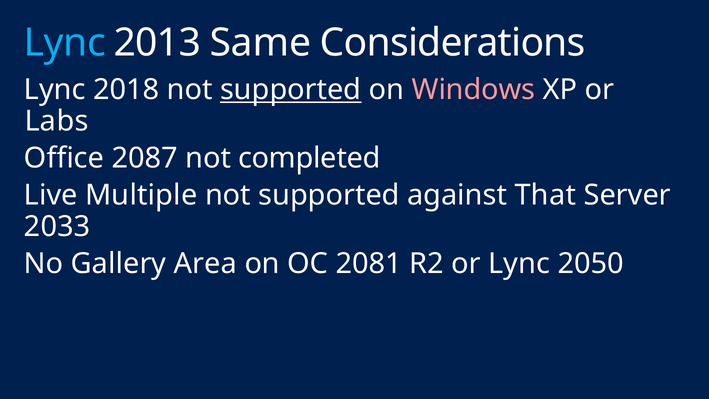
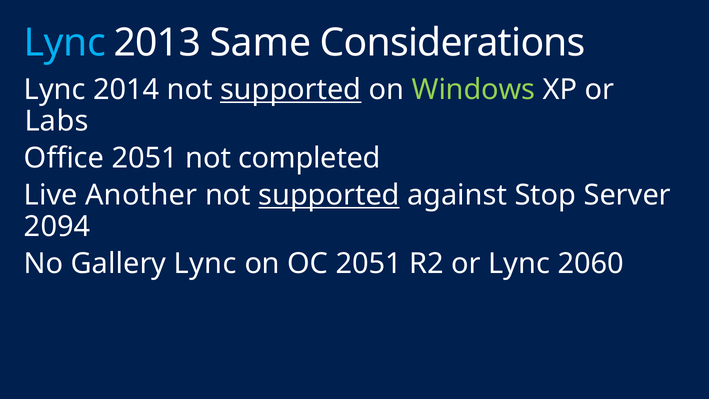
2018: 2018 -> 2014 (126, 90)
Windows colour: pink -> light green (473, 90)
Office 2087: 2087 -> 2051 (145, 158)
Multiple: Multiple -> Another (141, 195)
supported underline: none -> present (329, 195)
That: That -> Stop (545, 195)
2033: 2033 -> 2094 (57, 227)
Gallery Area: Area -> Lync (205, 264)
OC 2081: 2081 -> 2051 (369, 264)
2050: 2050 -> 2060 (591, 264)
